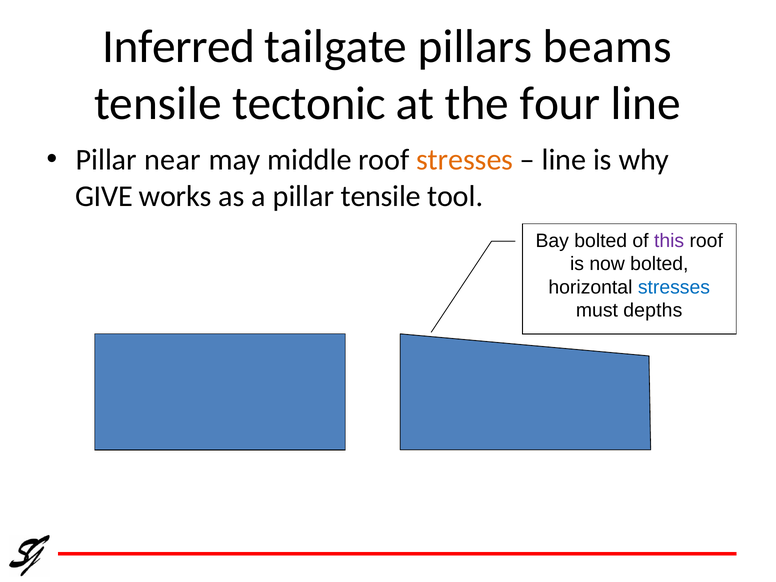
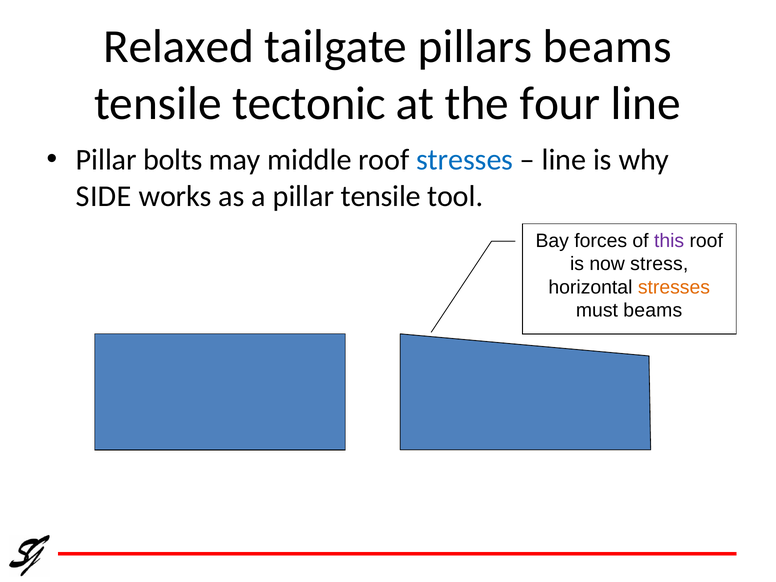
Inferred: Inferred -> Relaxed (179, 47)
near: near -> bolts (173, 160)
stresses colour: orange -> blue (465, 160)
GIVE: GIVE -> SIDE (104, 196)
Bay bolted: bolted -> forces (601, 241)
now bolted: bolted -> stress (659, 264)
stresses colour: blue -> orange (674, 287)
must depths: depths -> beams (653, 310)
